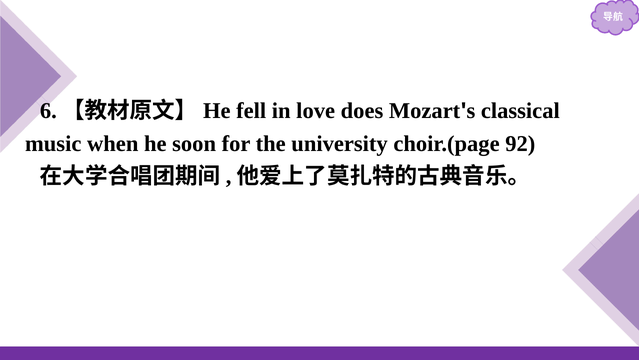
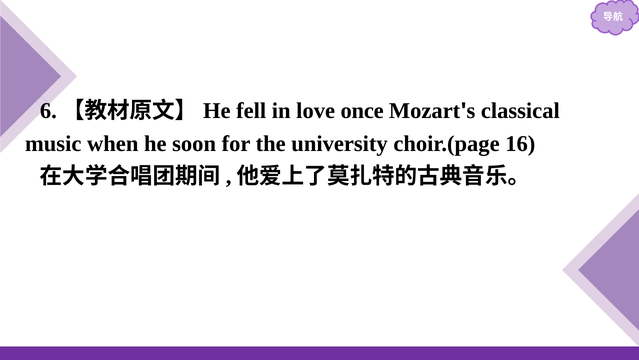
does: does -> once (362, 111)
92: 92 -> 16 (520, 143)
